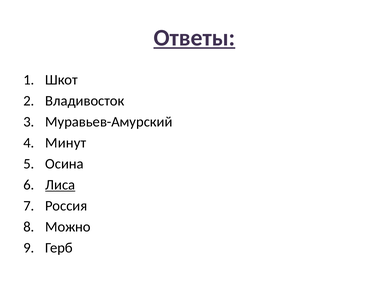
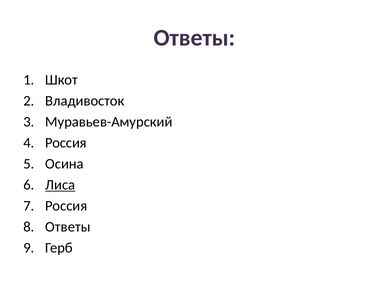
Ответы underline: present -> none (194, 38)
Минут: Минут -> Россия (66, 143)
Можно: Можно -> Ответы (68, 227)
